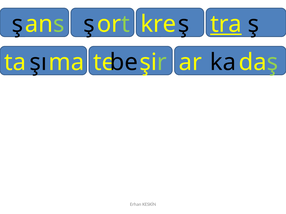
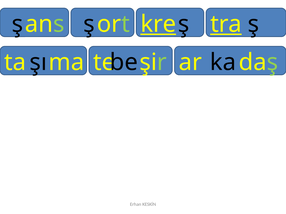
kre underline: none -> present (158, 24)
